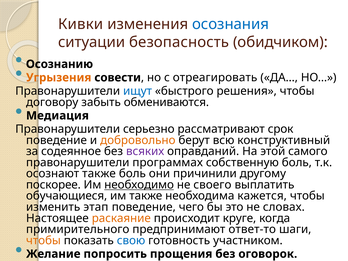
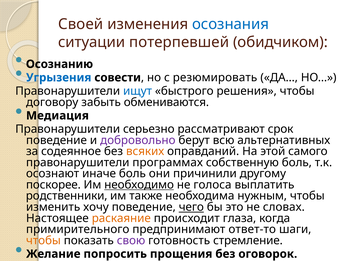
Кивки: Кивки -> Своей (81, 24)
безопасность: безопасность -> потерпевшей (179, 42)
Угрызения colour: orange -> blue (59, 78)
отреагировать: отреагировать -> резюмировать (215, 78)
добровольно colour: orange -> purple (138, 140)
конструктивный: конструктивный -> альтернативных (284, 140)
всяких colour: purple -> orange (145, 151)
осознают также: также -> иначе (99, 174)
своего: своего -> голоса (212, 185)
обучающиеся: обучающиеся -> родственники (67, 196)
кажется: кажется -> нужным (262, 196)
этап: этап -> хочу (96, 207)
чего underline: none -> present (191, 207)
круге: круге -> глаза (239, 218)
свою colour: blue -> purple (131, 240)
участником: участником -> стремление (248, 240)
